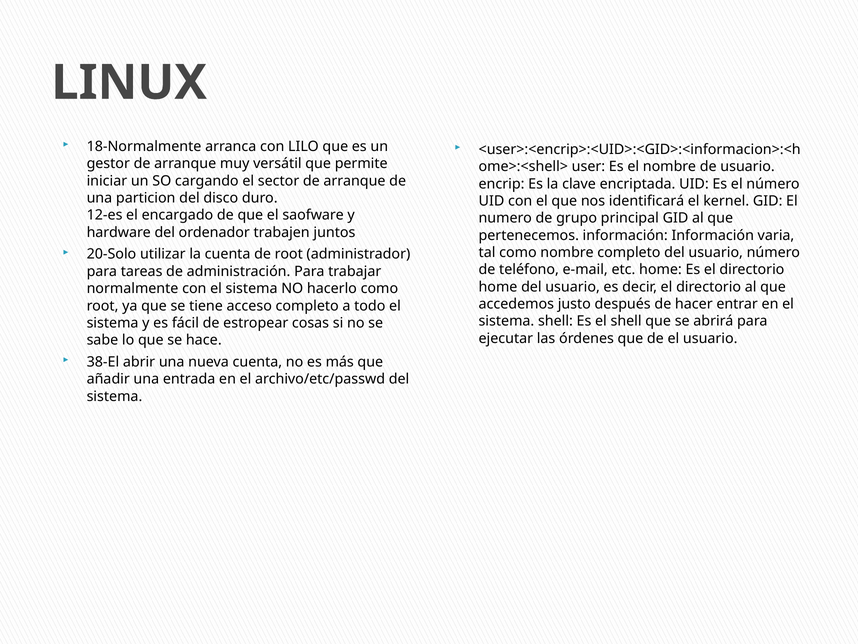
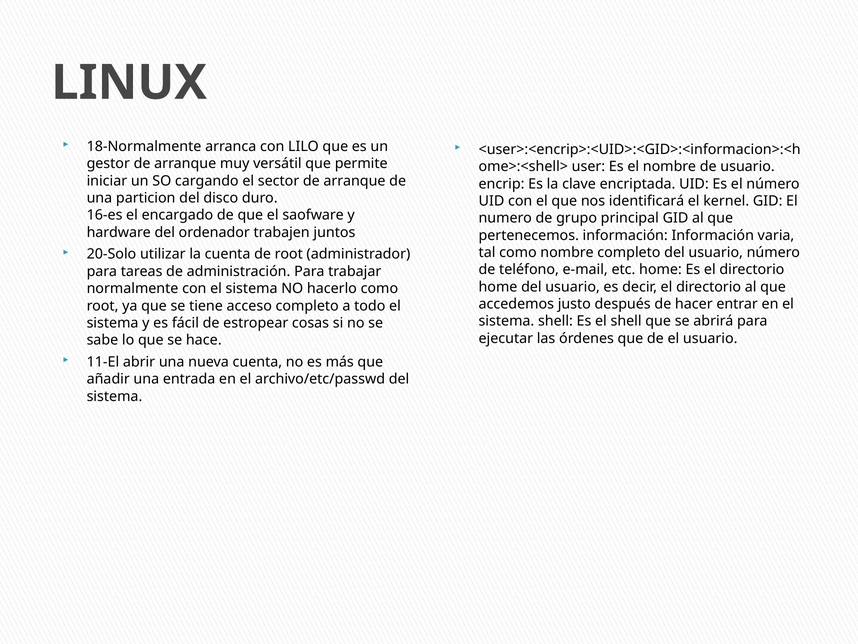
12-es: 12-es -> 16-es (105, 215)
38-El: 38-El -> 11-El (103, 362)
